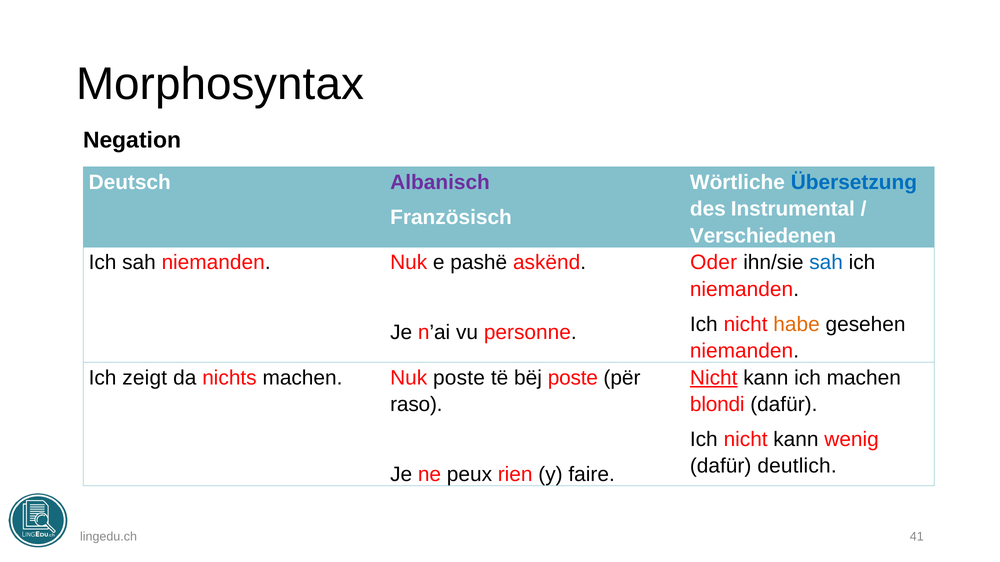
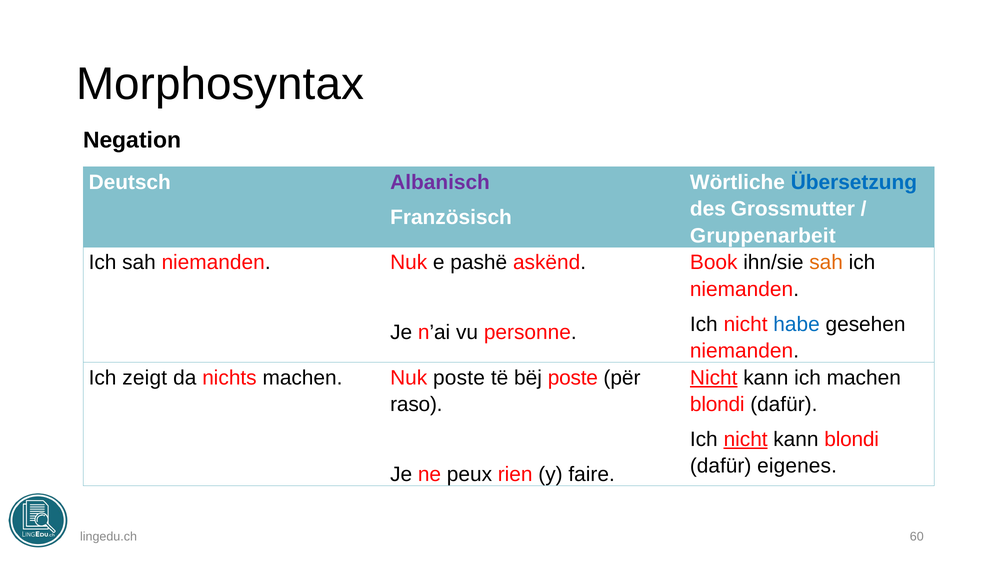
Instrumental: Instrumental -> Grossmutter (793, 209)
Verschiedenen: Verschiedenen -> Gruppenarbeit (763, 236)
Oder: Oder -> Book (714, 263)
sah colour: blue -> orange (826, 263)
habe colour: orange -> blue (797, 325)
nicht underline: none -> present (746, 440)
kann wenig: wenig -> blondi (852, 440)
deutlich: deutlich -> eigenes (797, 467)
41: 41 -> 60 (917, 537)
